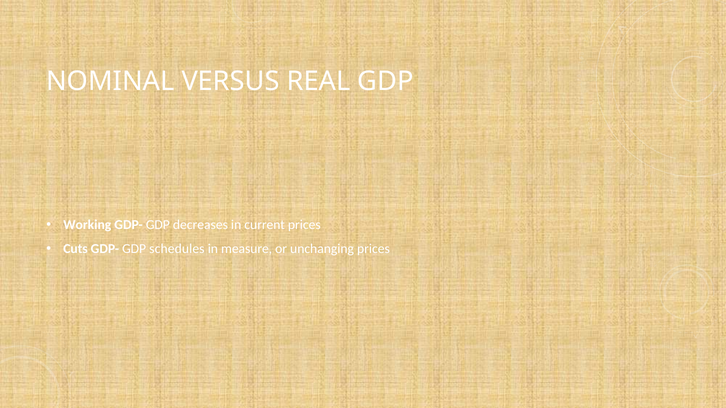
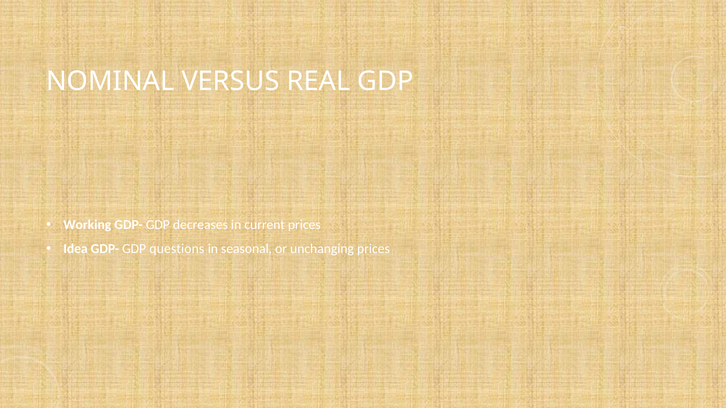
Cuts: Cuts -> Idea (75, 249)
schedules: schedules -> questions (177, 249)
measure: measure -> seasonal (247, 249)
